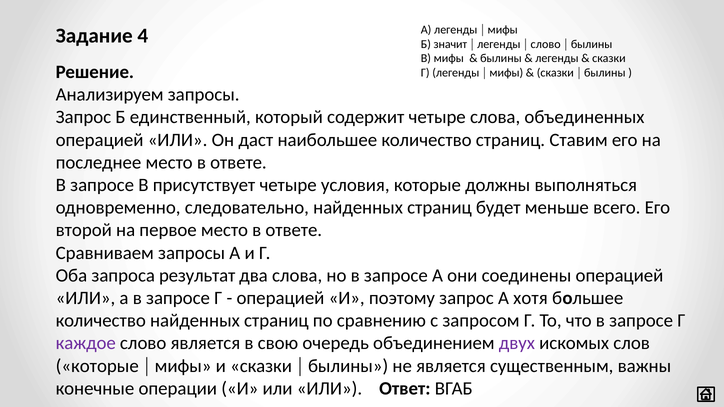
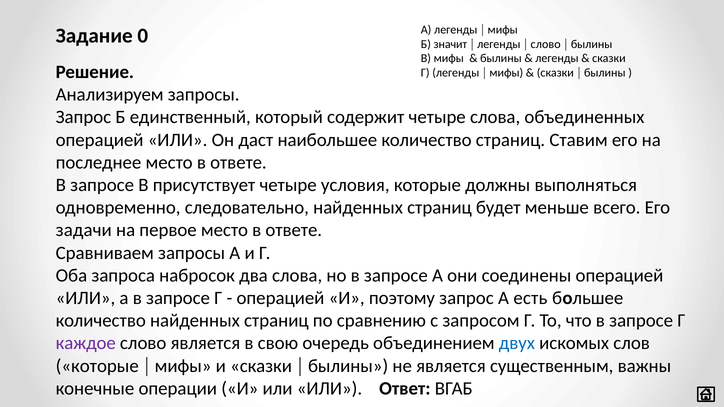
4: 4 -> 0 (143, 36)
второй: второй -> задачи (84, 230)
результат: результат -> набросок (197, 276)
хотя: хотя -> есть (530, 298)
двух colour: purple -> blue (517, 343)
